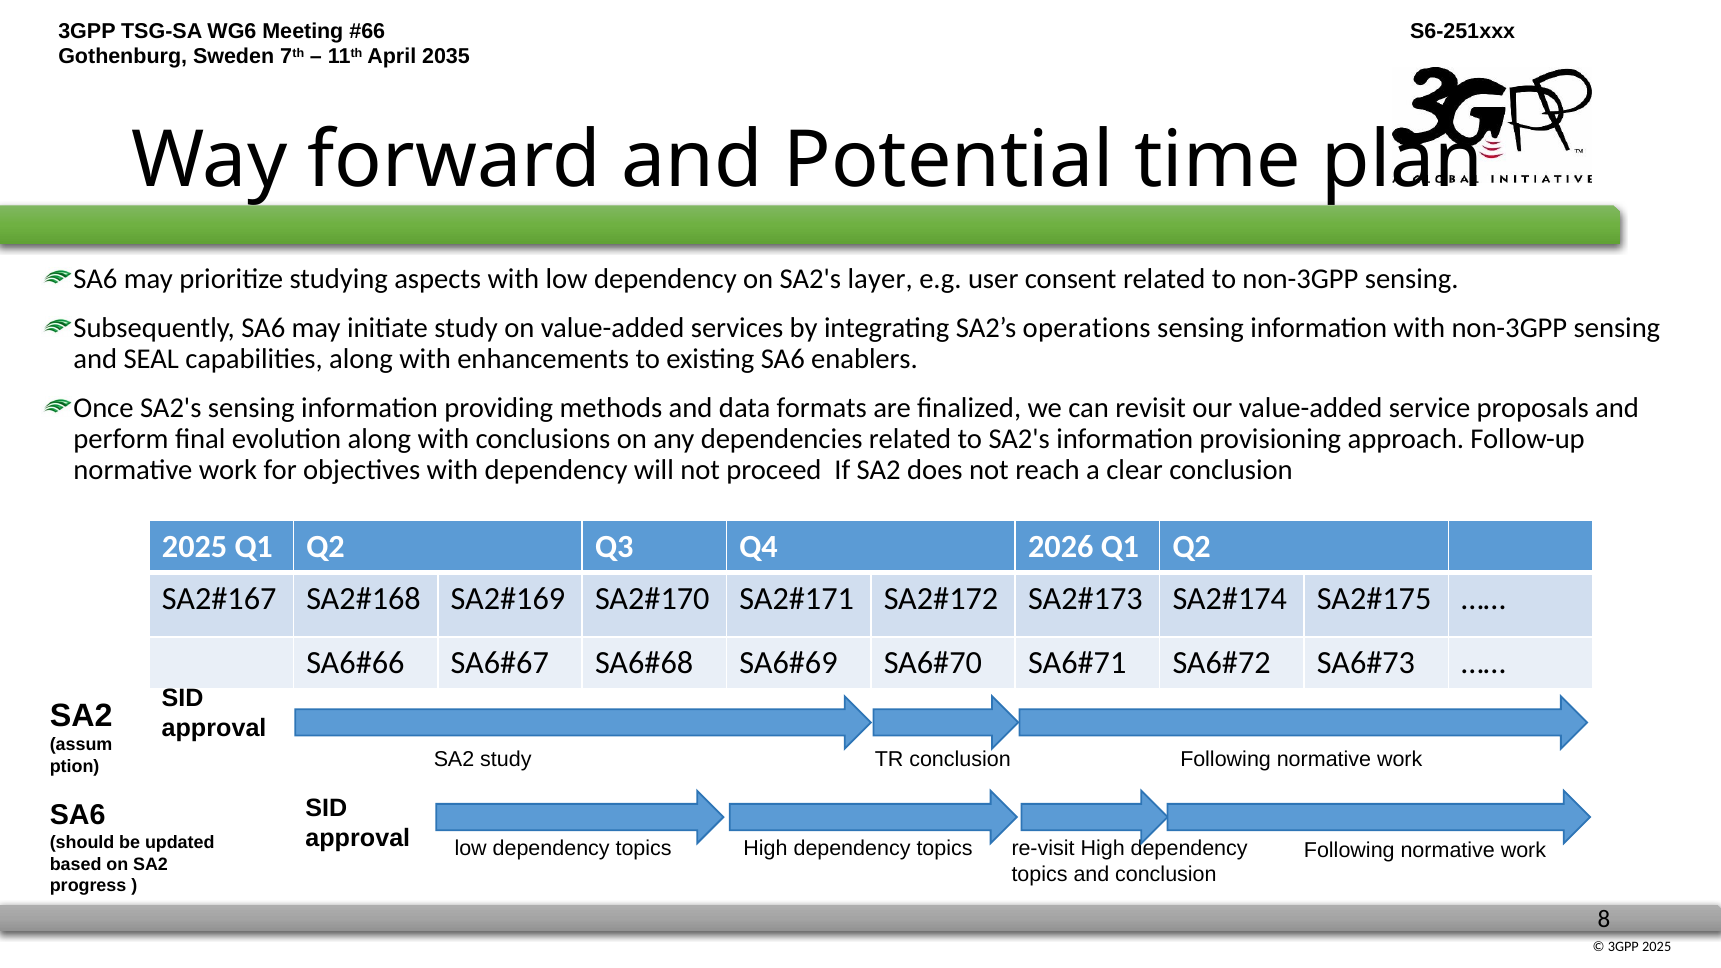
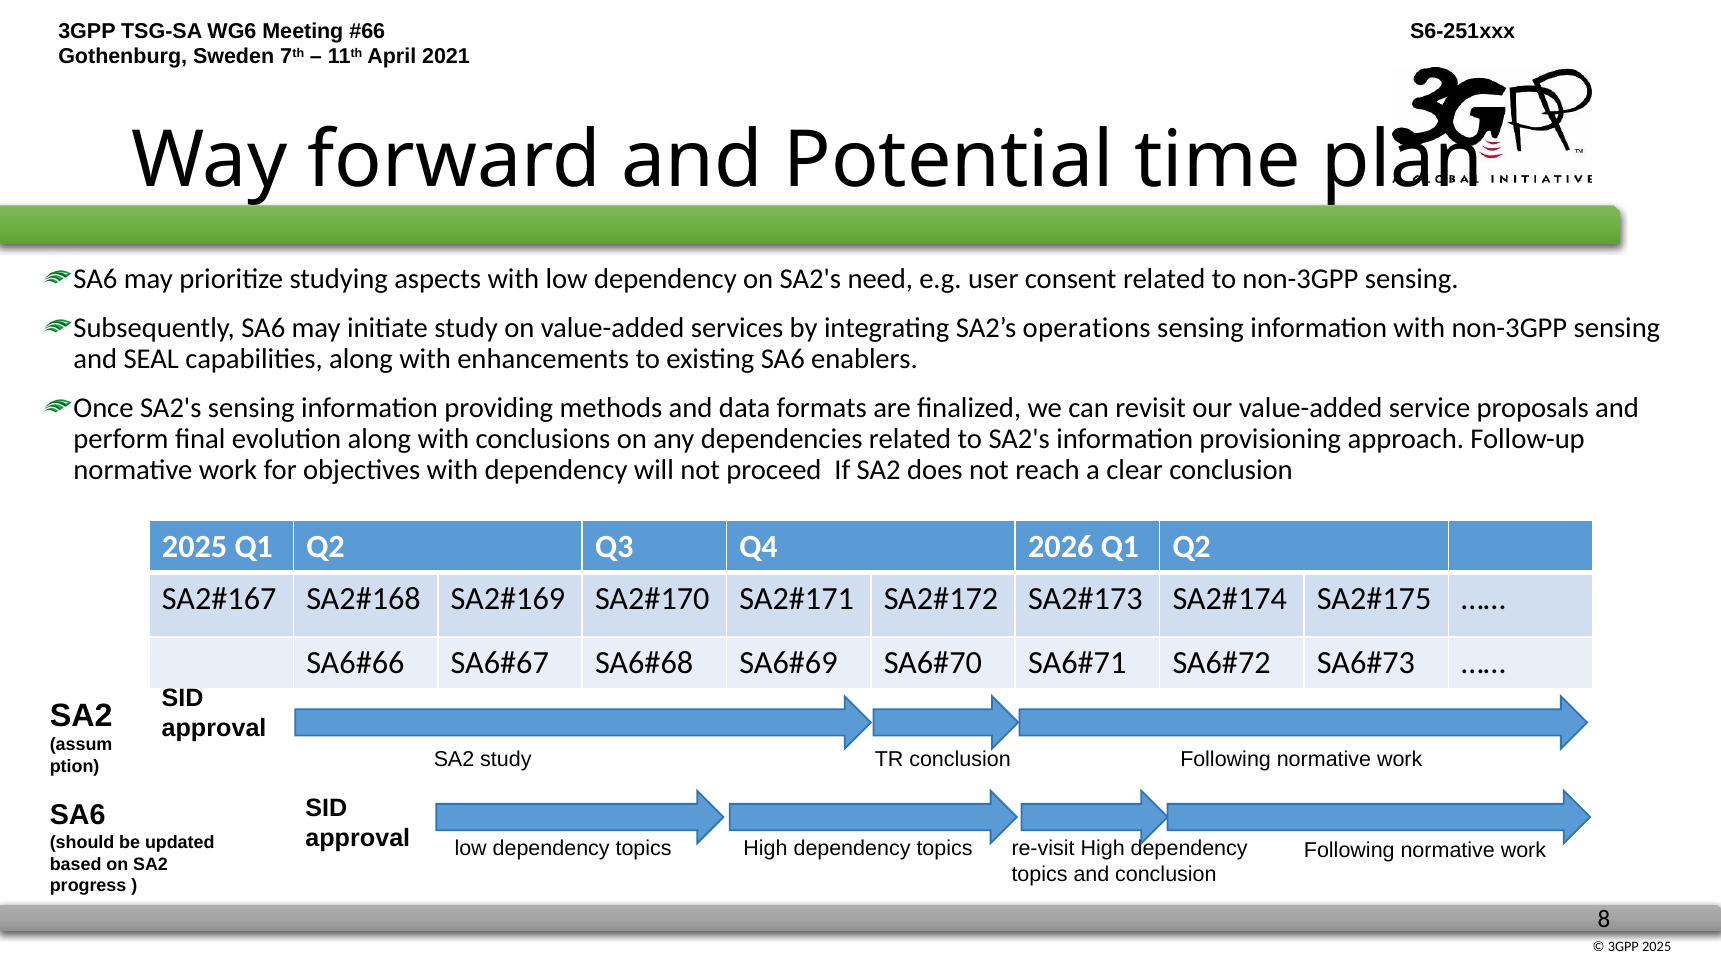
2035: 2035 -> 2021 (446, 57)
layer: layer -> need (880, 279)
